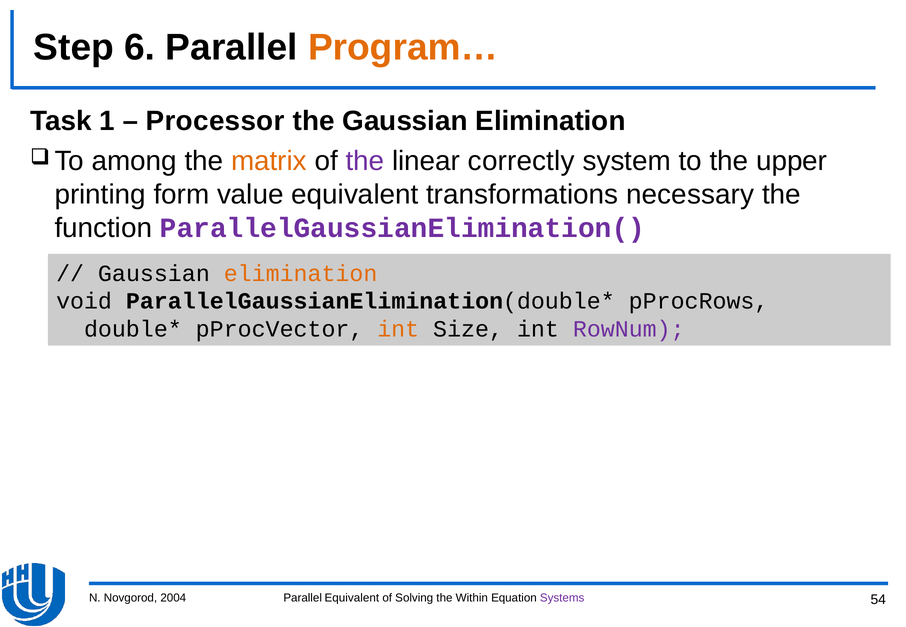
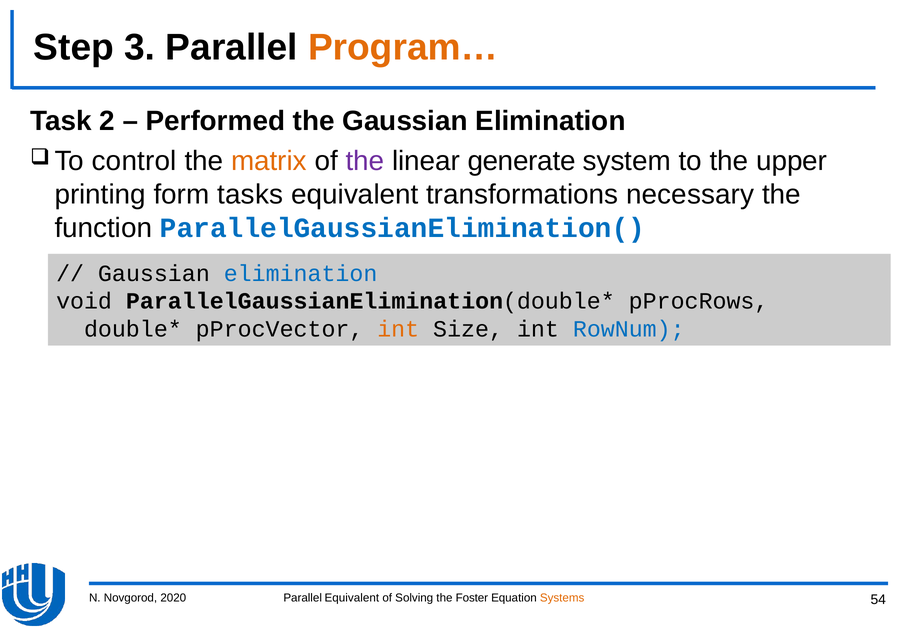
6: 6 -> 3 (140, 47)
1: 1 -> 2 (107, 121)
Processor: Processor -> Performed (215, 121)
among: among -> control (134, 161)
correctly: correctly -> generate (522, 161)
value: value -> tasks (250, 195)
ParallelGaussianElimination( colour: purple -> blue (403, 228)
elimination colour: orange -> blue (301, 274)
RowNum colour: purple -> blue (629, 329)
2004: 2004 -> 2020 (173, 598)
Within: Within -> Foster (472, 598)
Systems colour: purple -> orange (562, 598)
